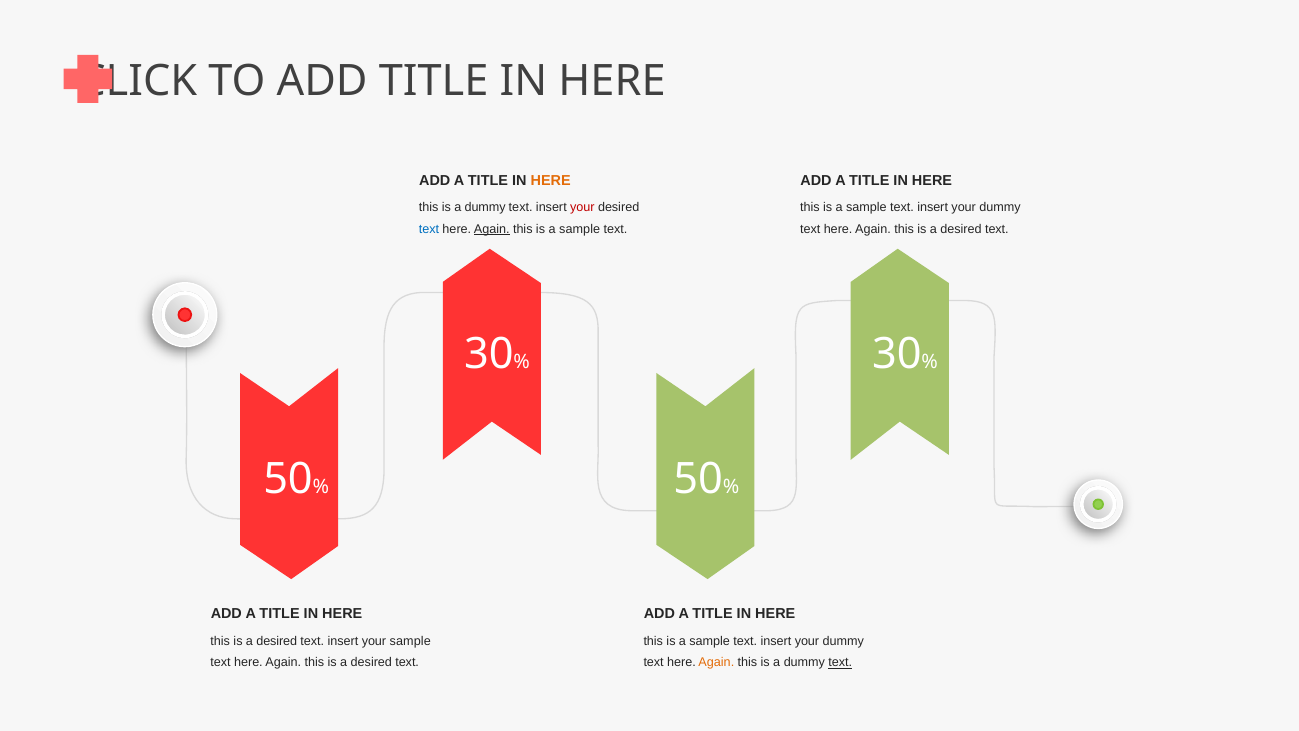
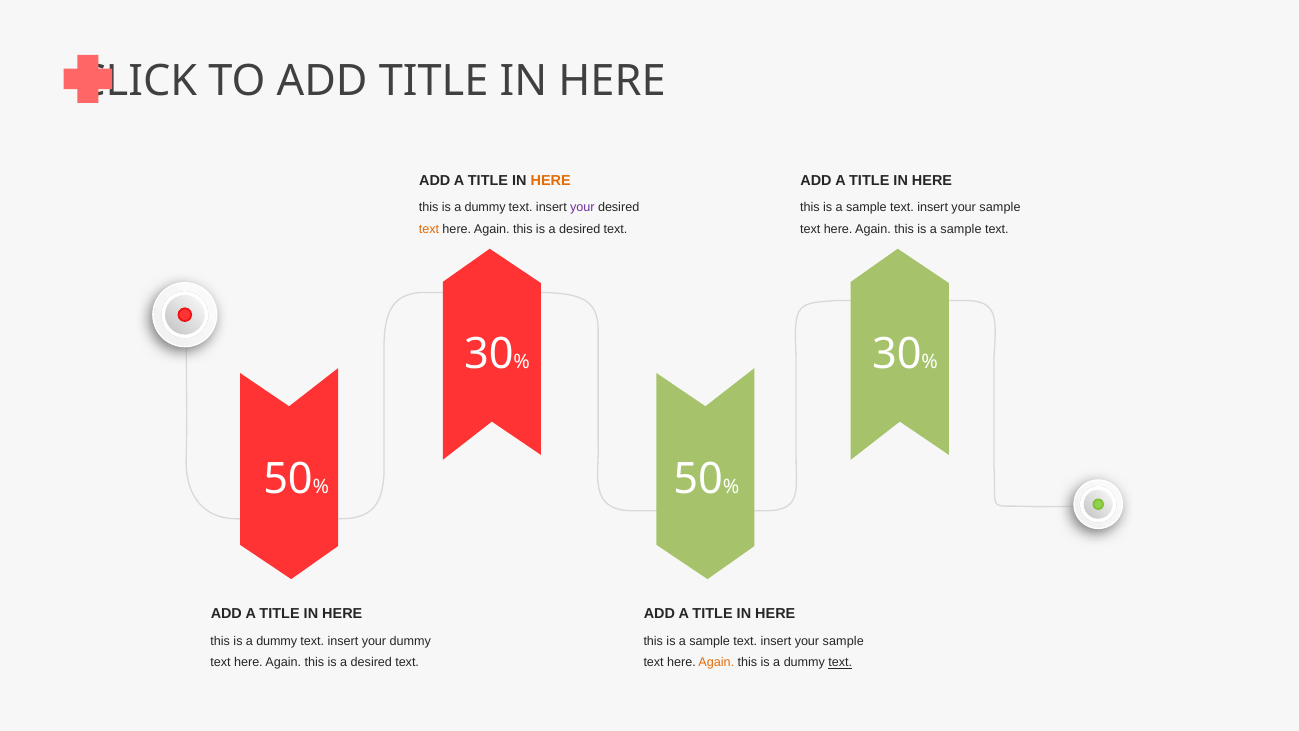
your colour: red -> purple (582, 208)
dummy: dummy -> sample (1000, 208)
text colour: blue -> orange (429, 229)
Again underline: present -> none (492, 229)
sample: sample -> desired (580, 229)
desired: desired -> sample (961, 229)
desired: desired -> dummy (277, 641)
your sample: sample -> dummy (410, 641)
dummy: dummy -> sample (843, 641)
